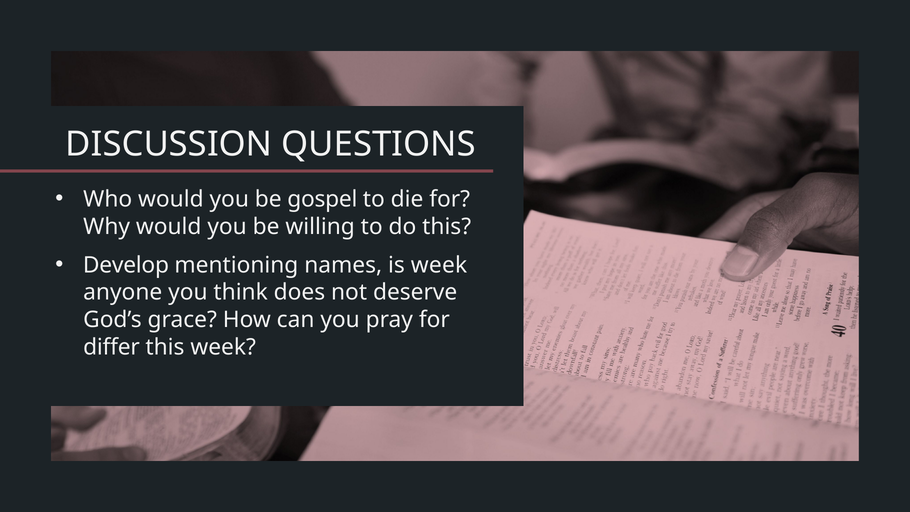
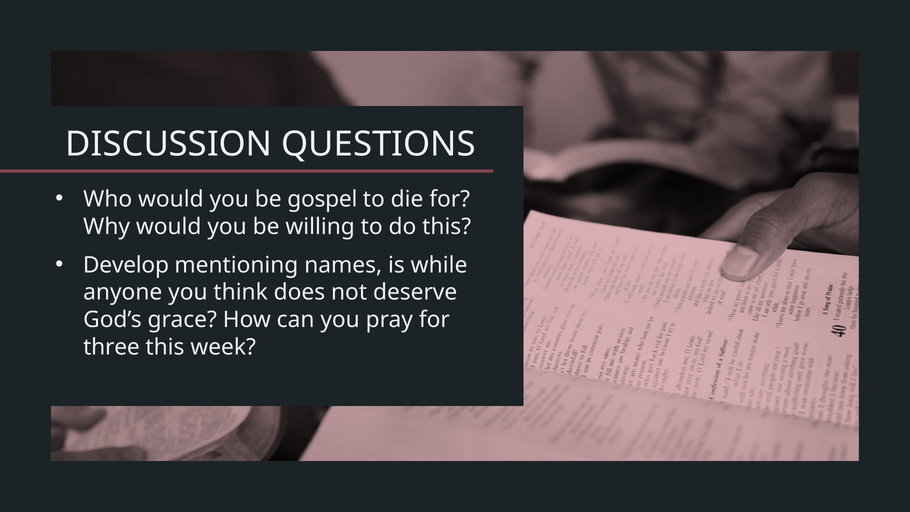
is week: week -> while (439, 265)
differ: differ -> three (111, 347)
